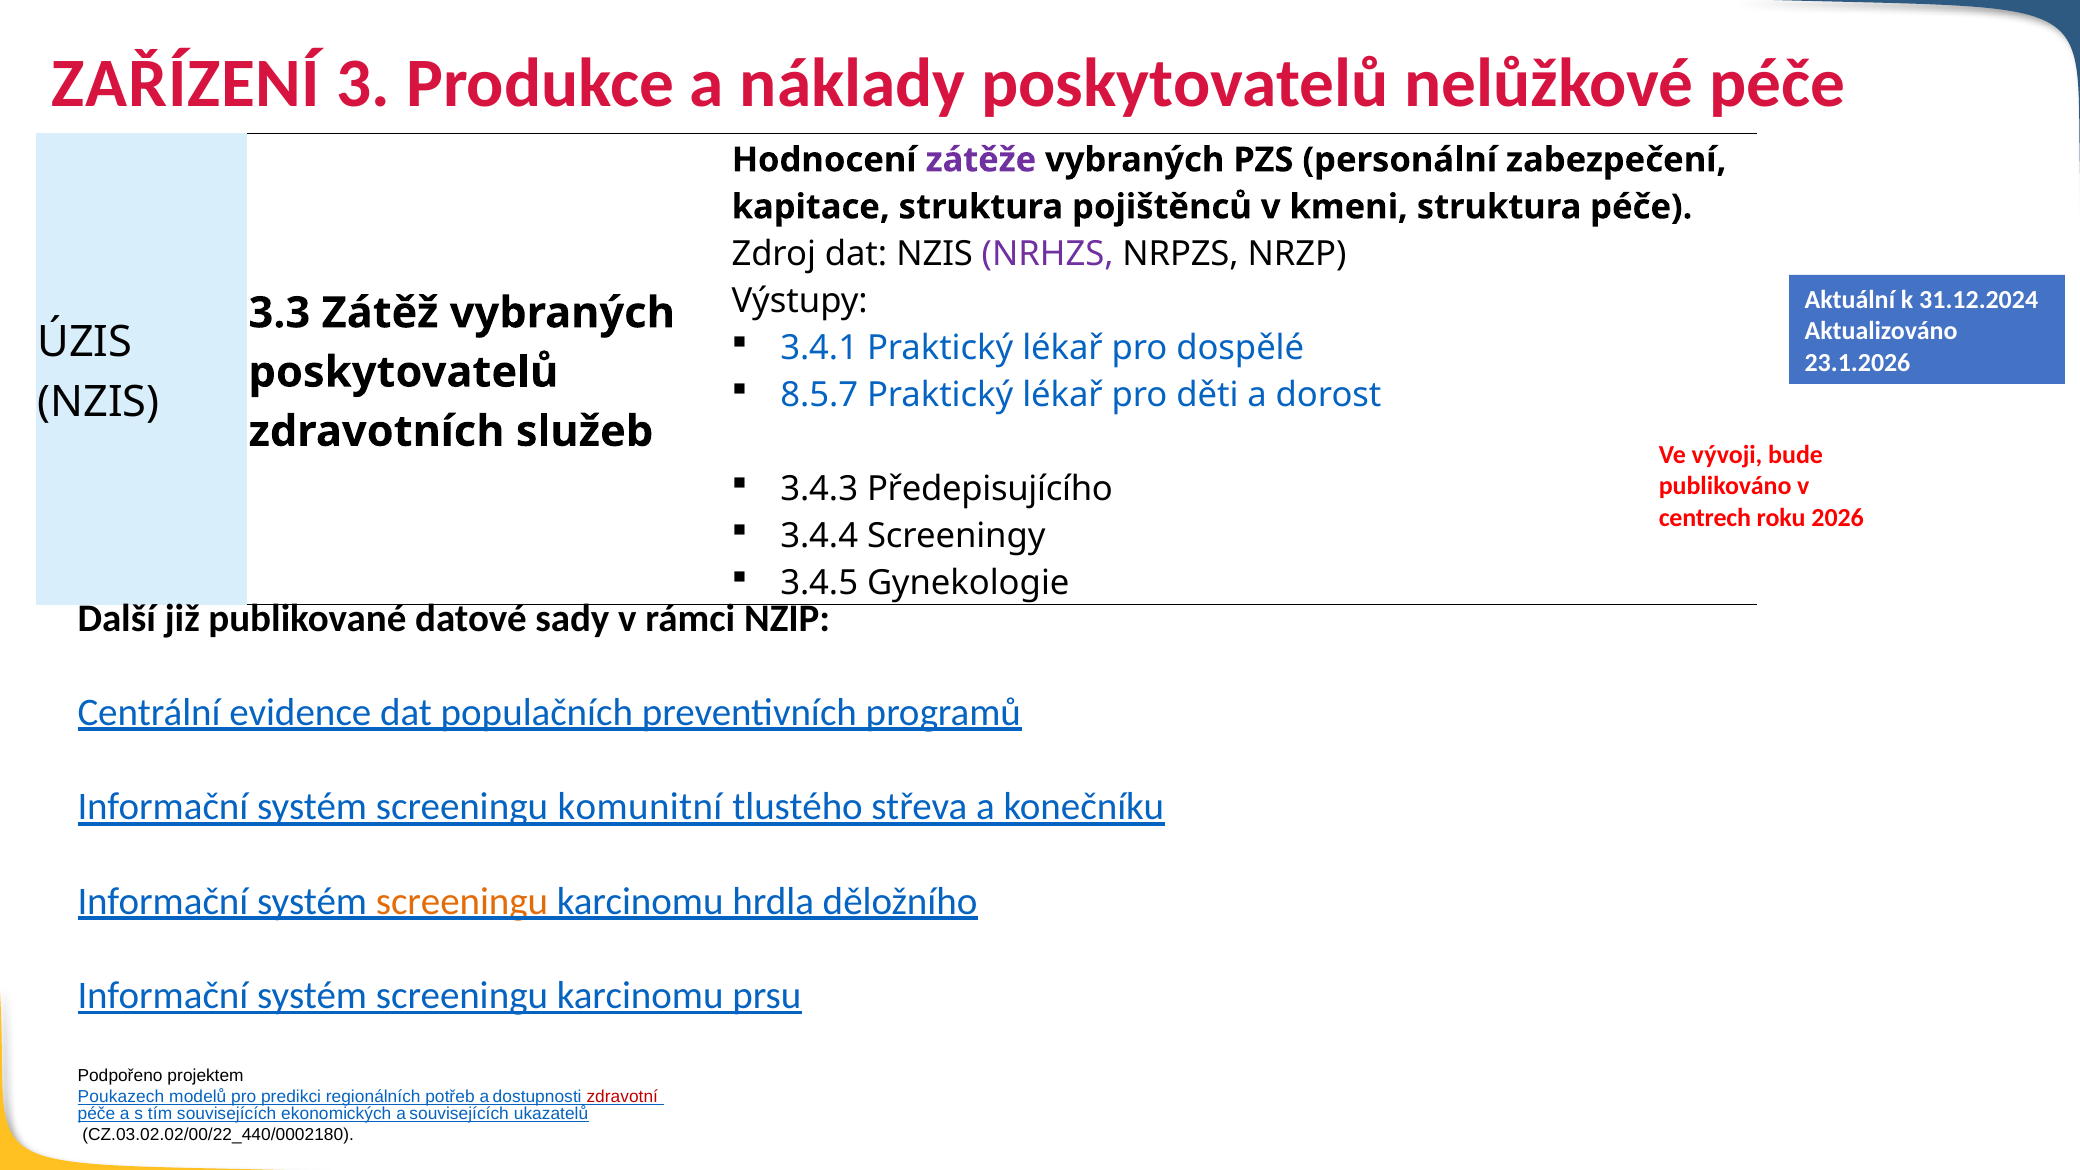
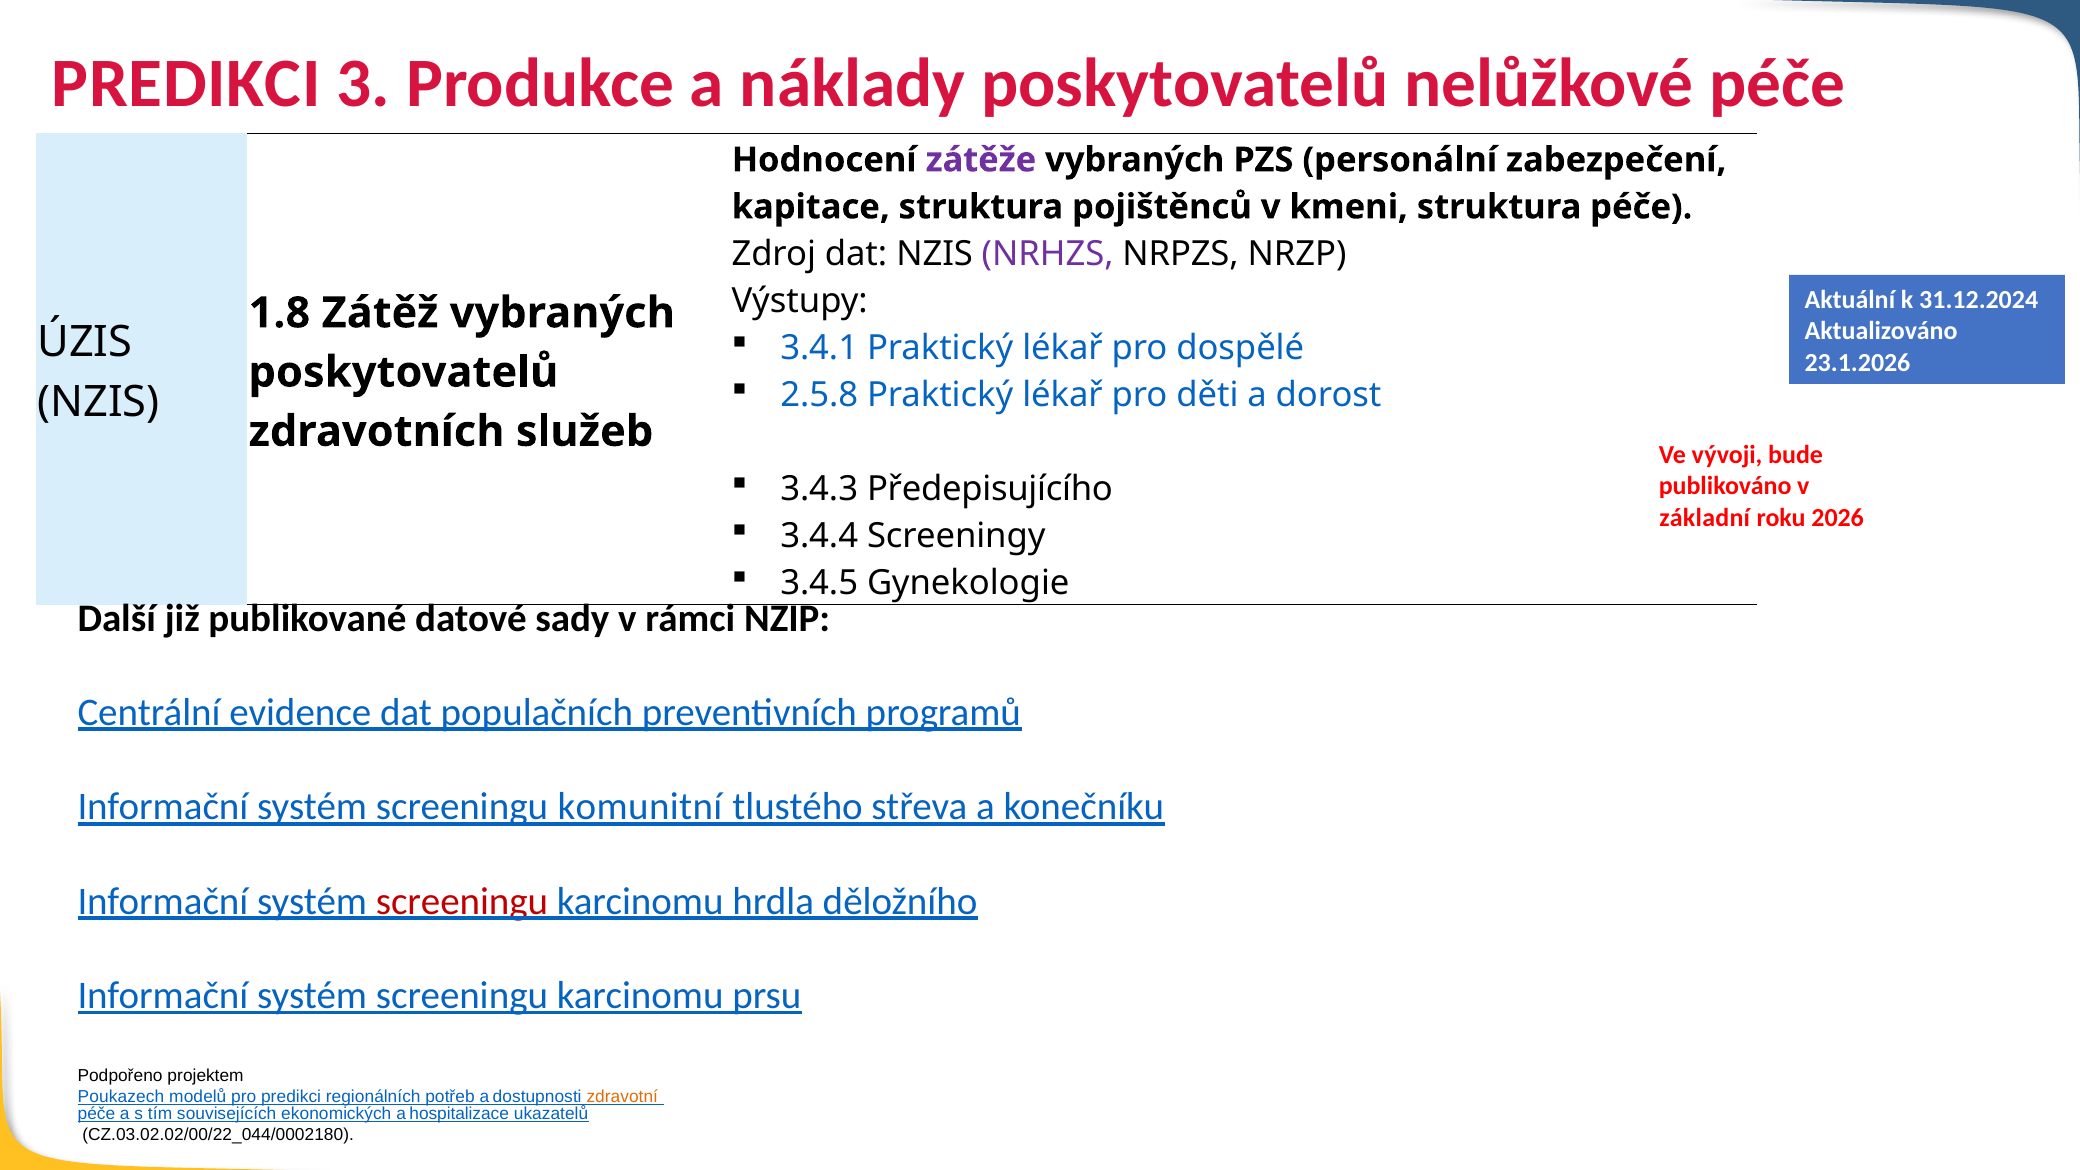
ZAŘÍZENÍ: ZAŘÍZENÍ -> PREDIKCI (186, 84)
3.3: 3.3 -> 1.8 (279, 313)
8.5.7: 8.5.7 -> 2.5.8 (819, 395)
centrech: centrech -> základní (1705, 517)
screeningu colour: orange -> red (462, 901)
zdravotní colour: red -> orange (622, 1096)
a souvisejících: souvisejících -> hospitalizace (459, 1114)
CZ.03.02.02/00/22_440/0002180: CZ.03.02.02/00/22_440/0002180 -> CZ.03.02.02/00/22_044/0002180 (218, 1135)
